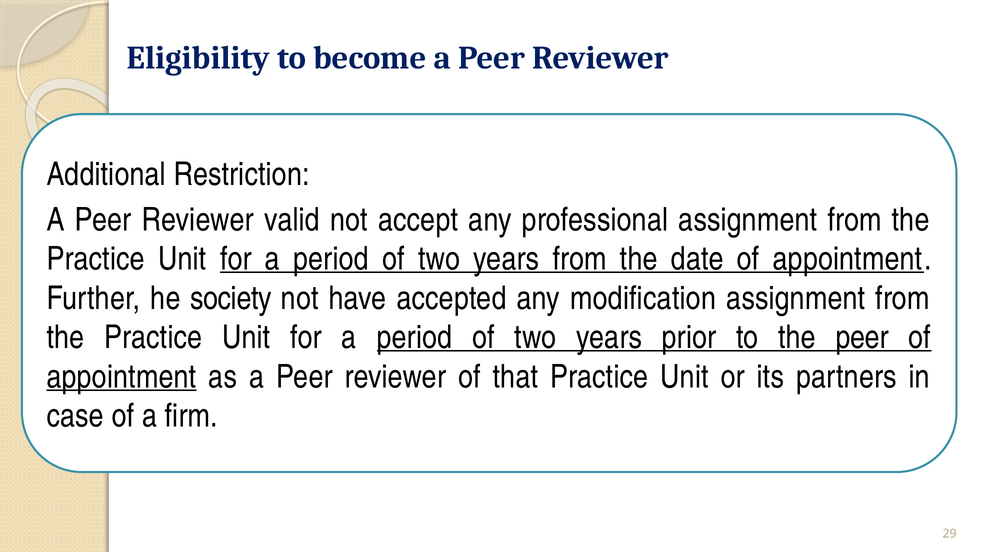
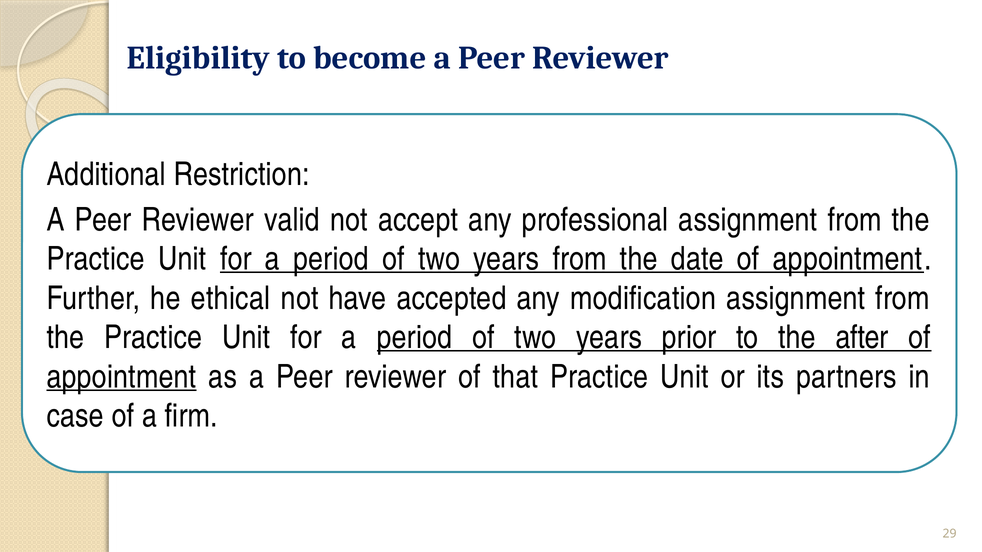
society: society -> ethical (231, 299)
the peer: peer -> after (862, 338)
